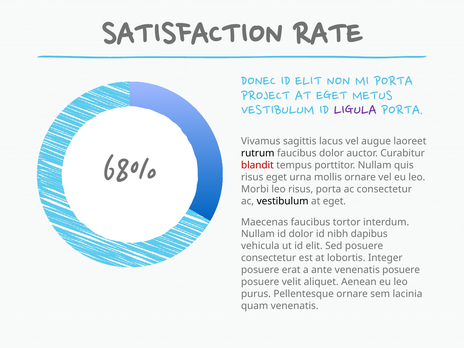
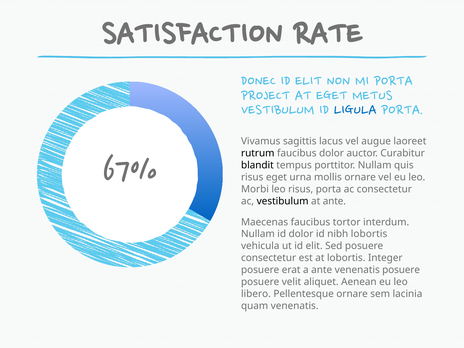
LIGULA colour: purple -> blue (355, 110)
68%: 68% -> 67% (130, 171)
blandit colour: red -> black (257, 165)
eget: eget -> ante (334, 201)
nibh dapibus: dapibus -> lobortis (369, 234)
purus: purus -> libero (256, 294)
